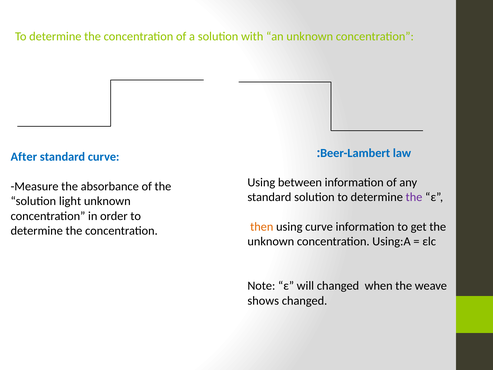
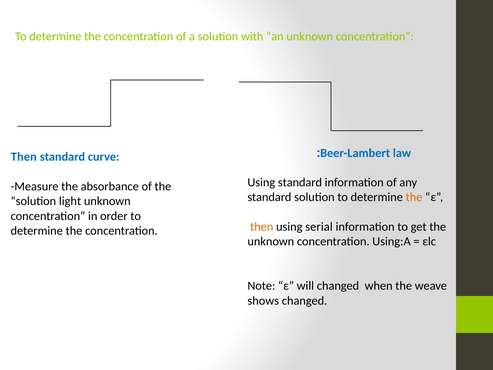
After: After -> Then (24, 157)
Using between: between -> standard (300, 182)
the colour: purple -> orange (414, 197)
using curve: curve -> serial (319, 227)
